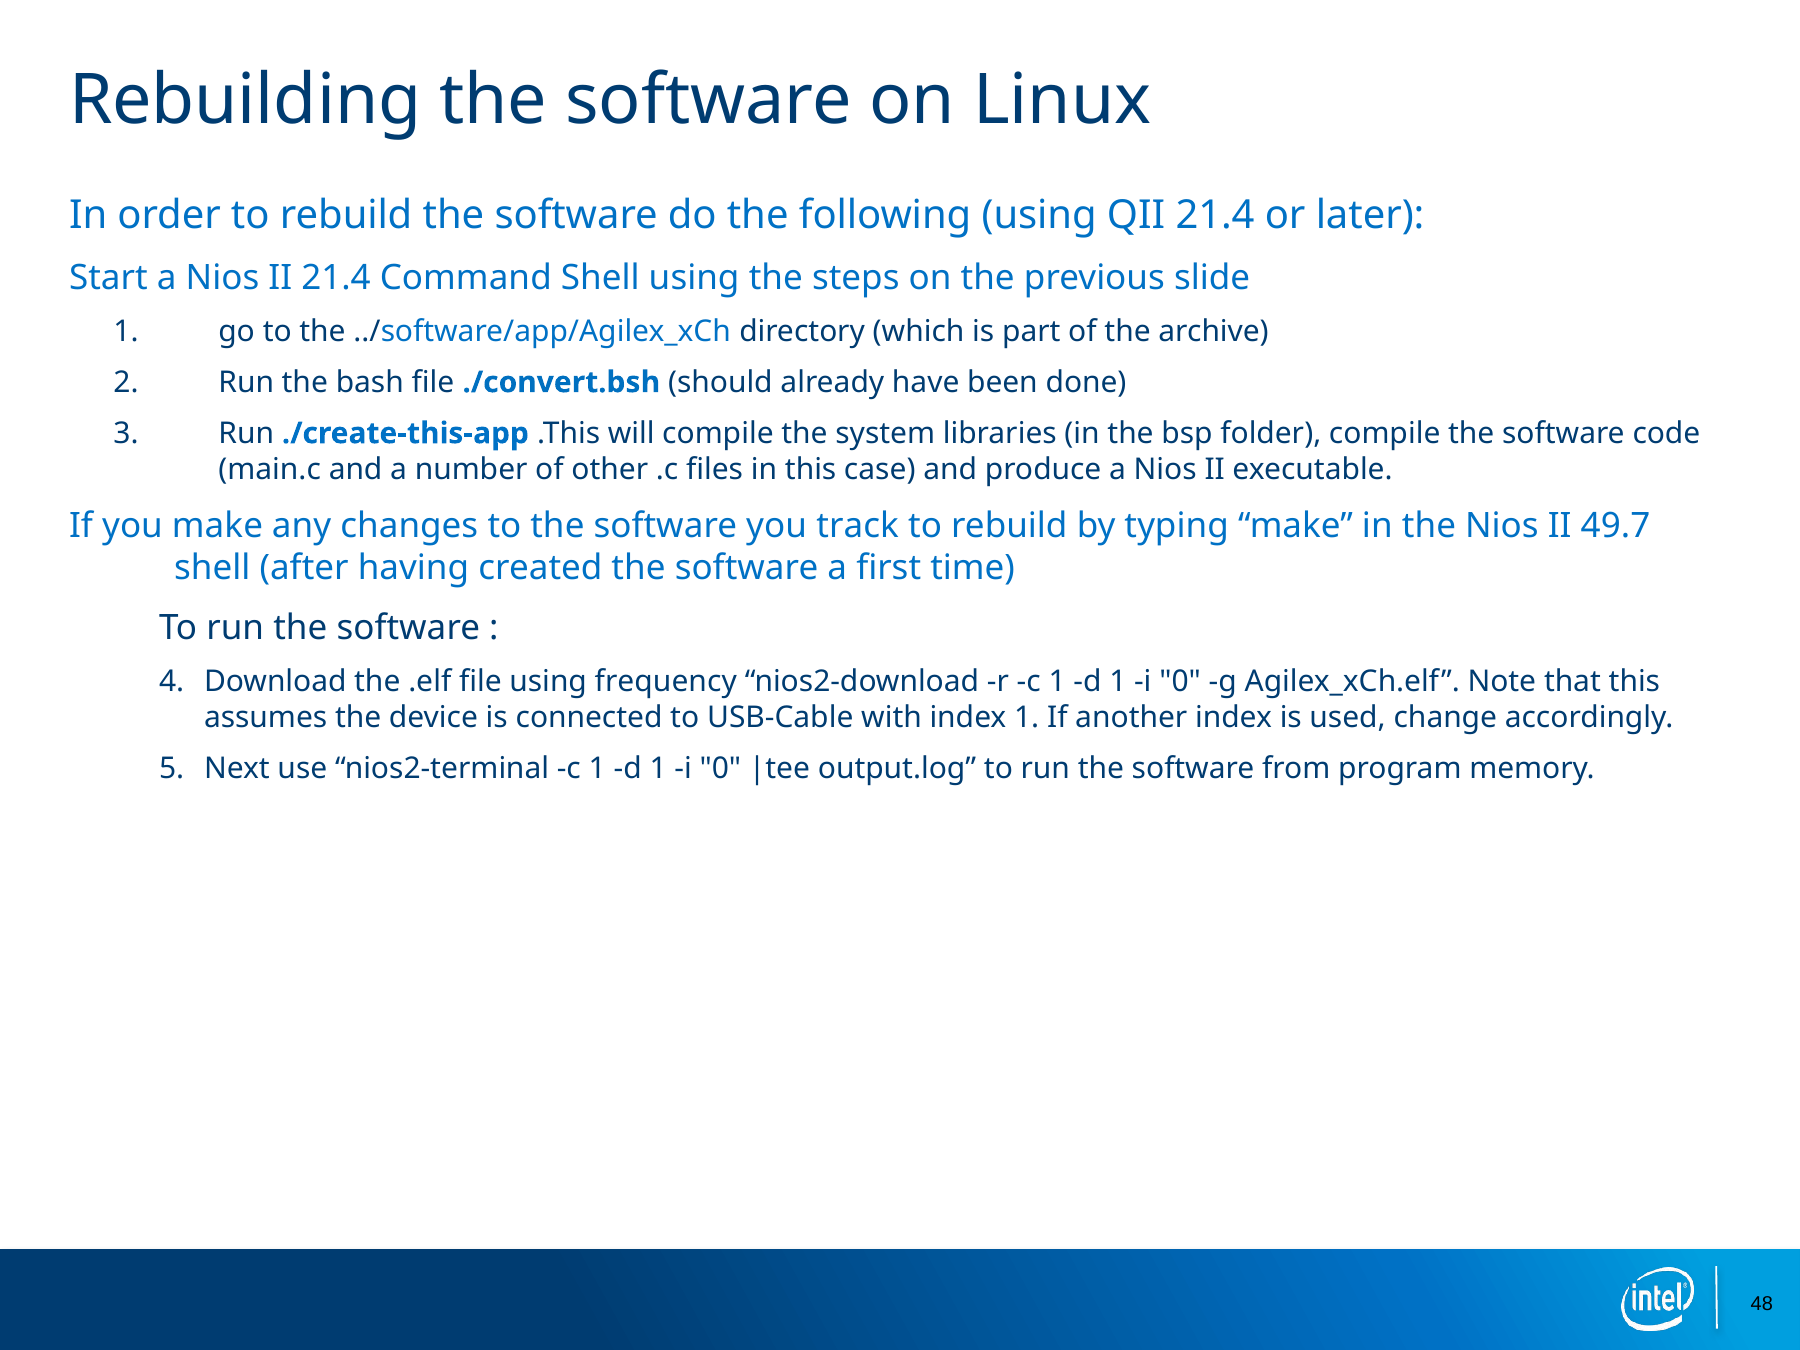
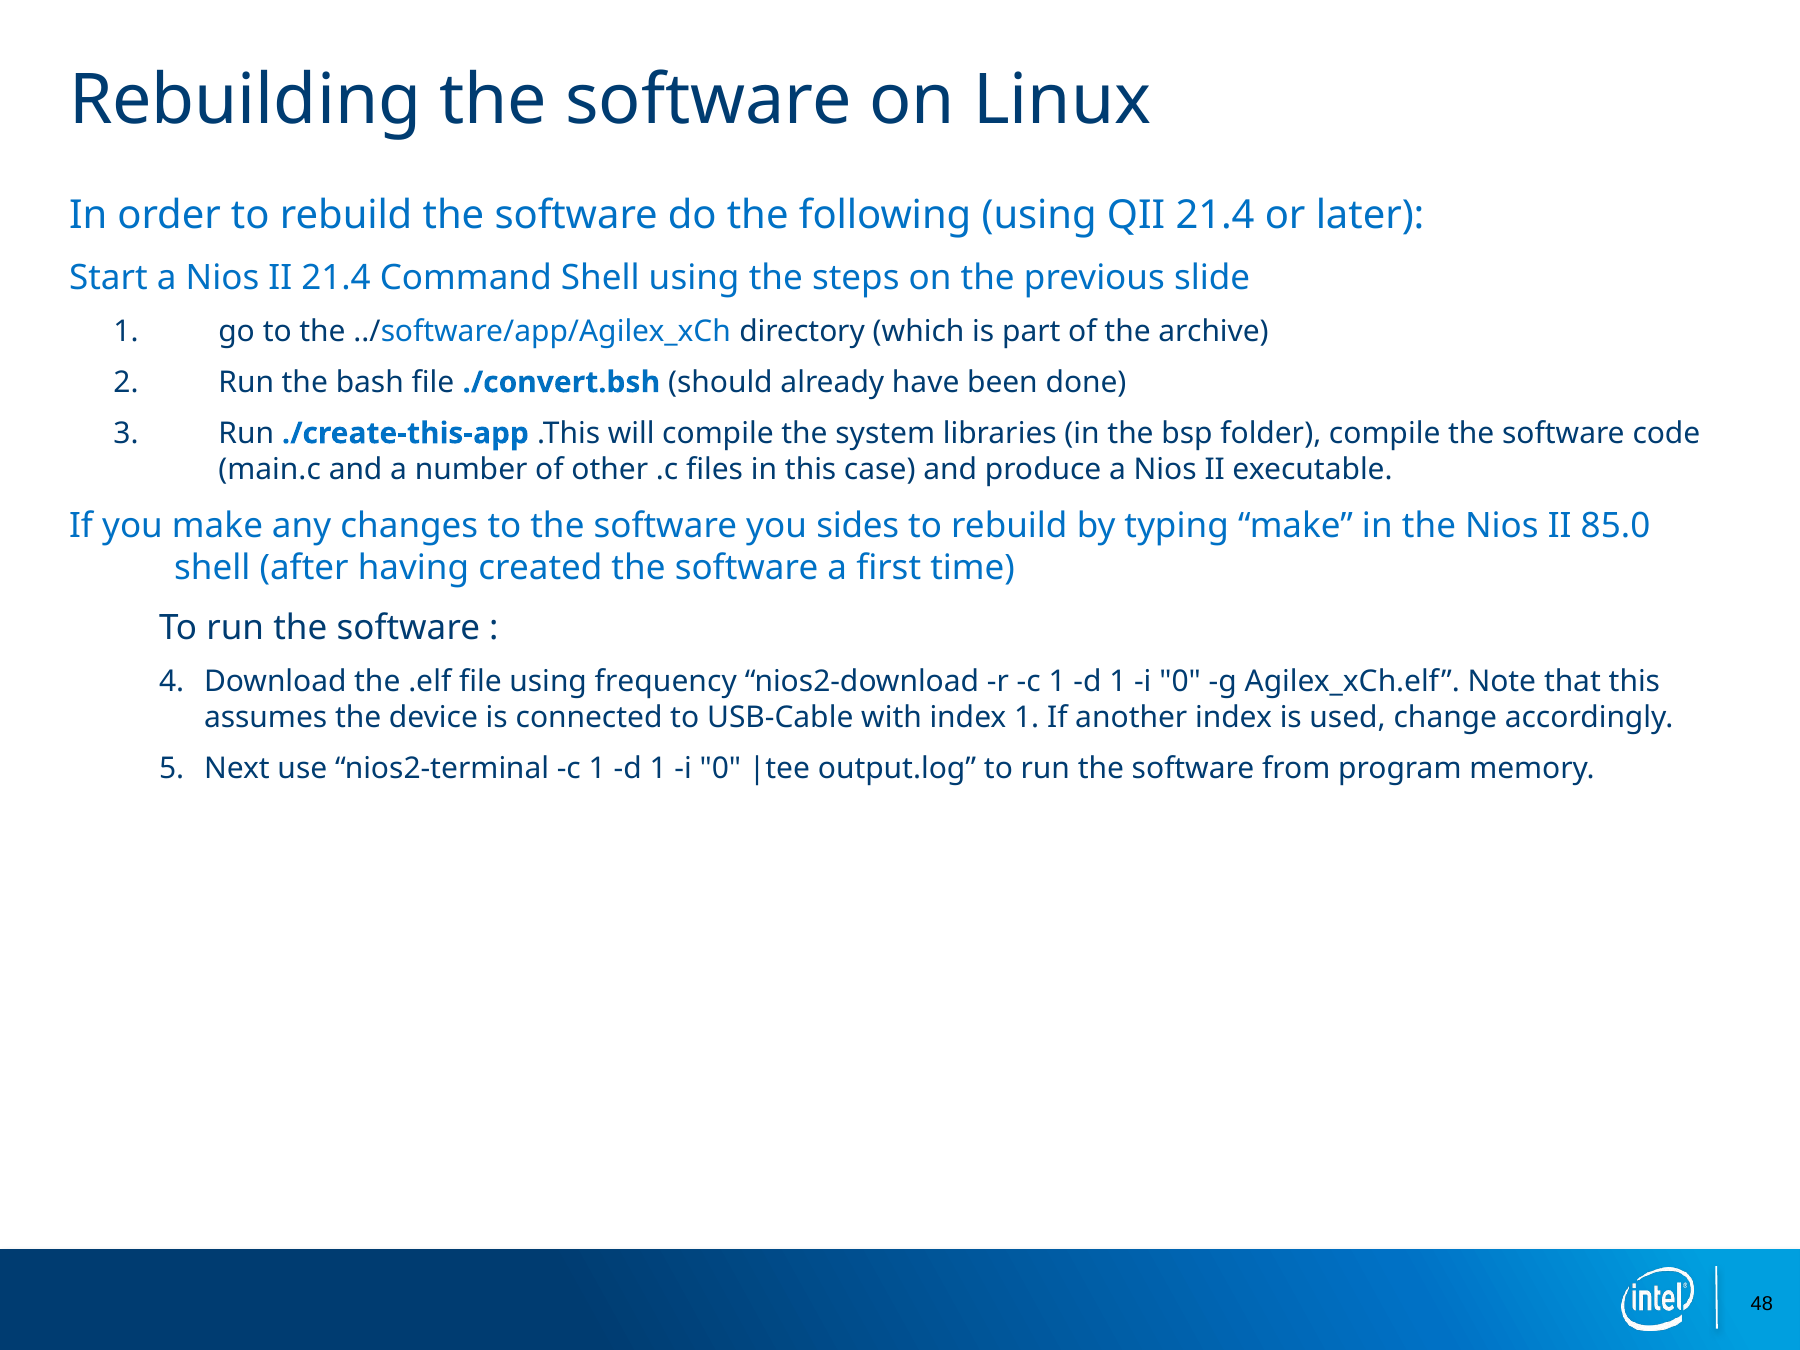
track: track -> sides (858, 526)
49.7: 49.7 -> 85.0 (1615, 526)
